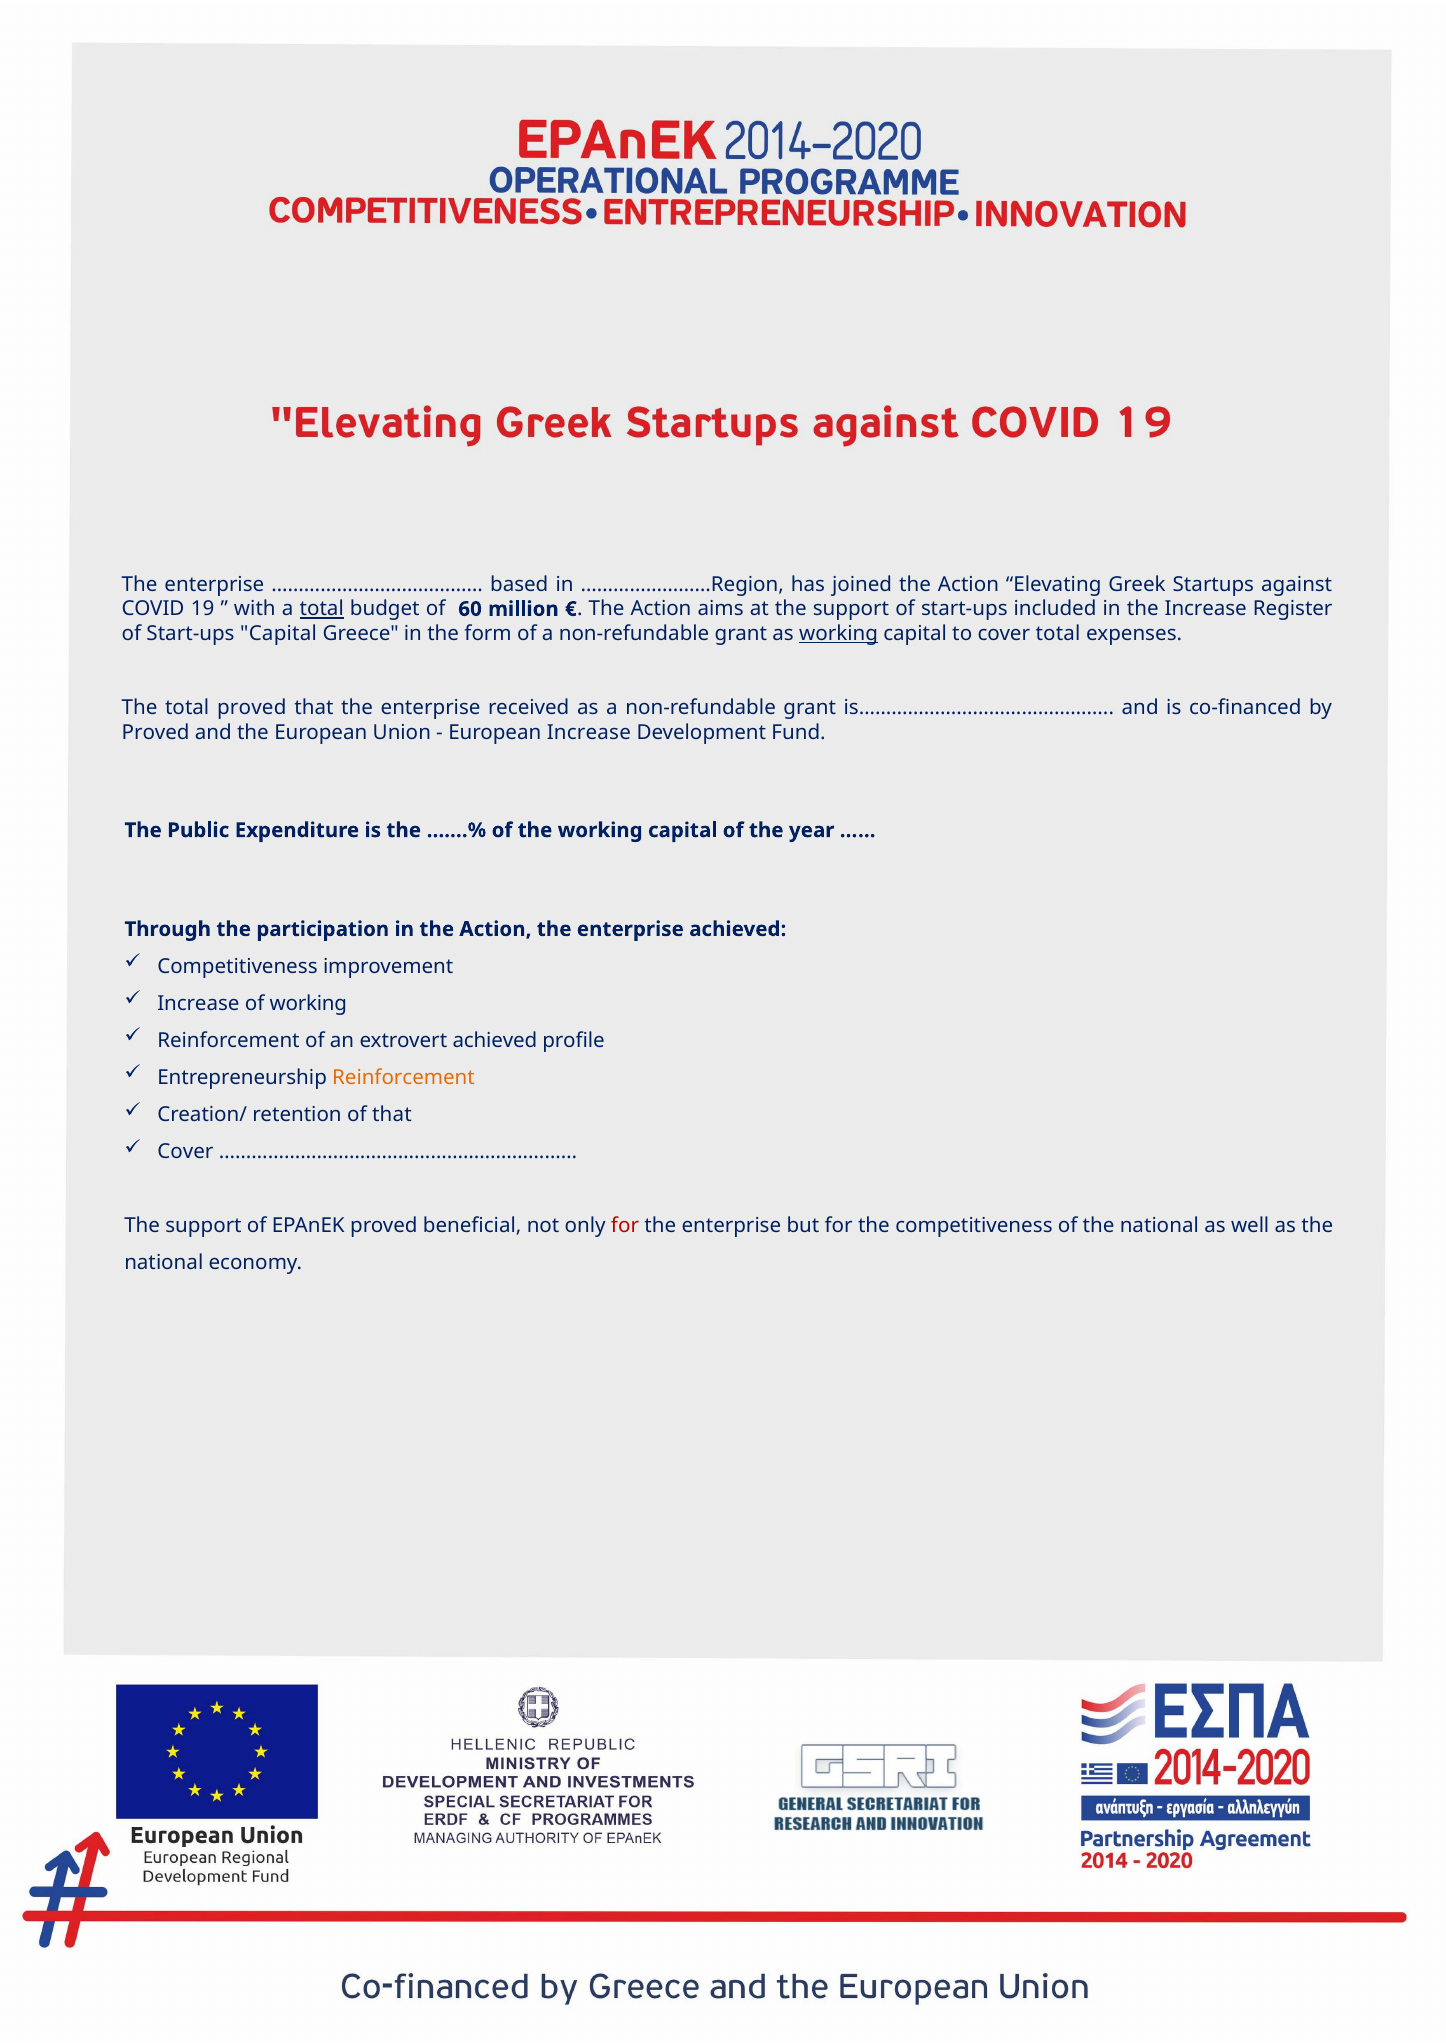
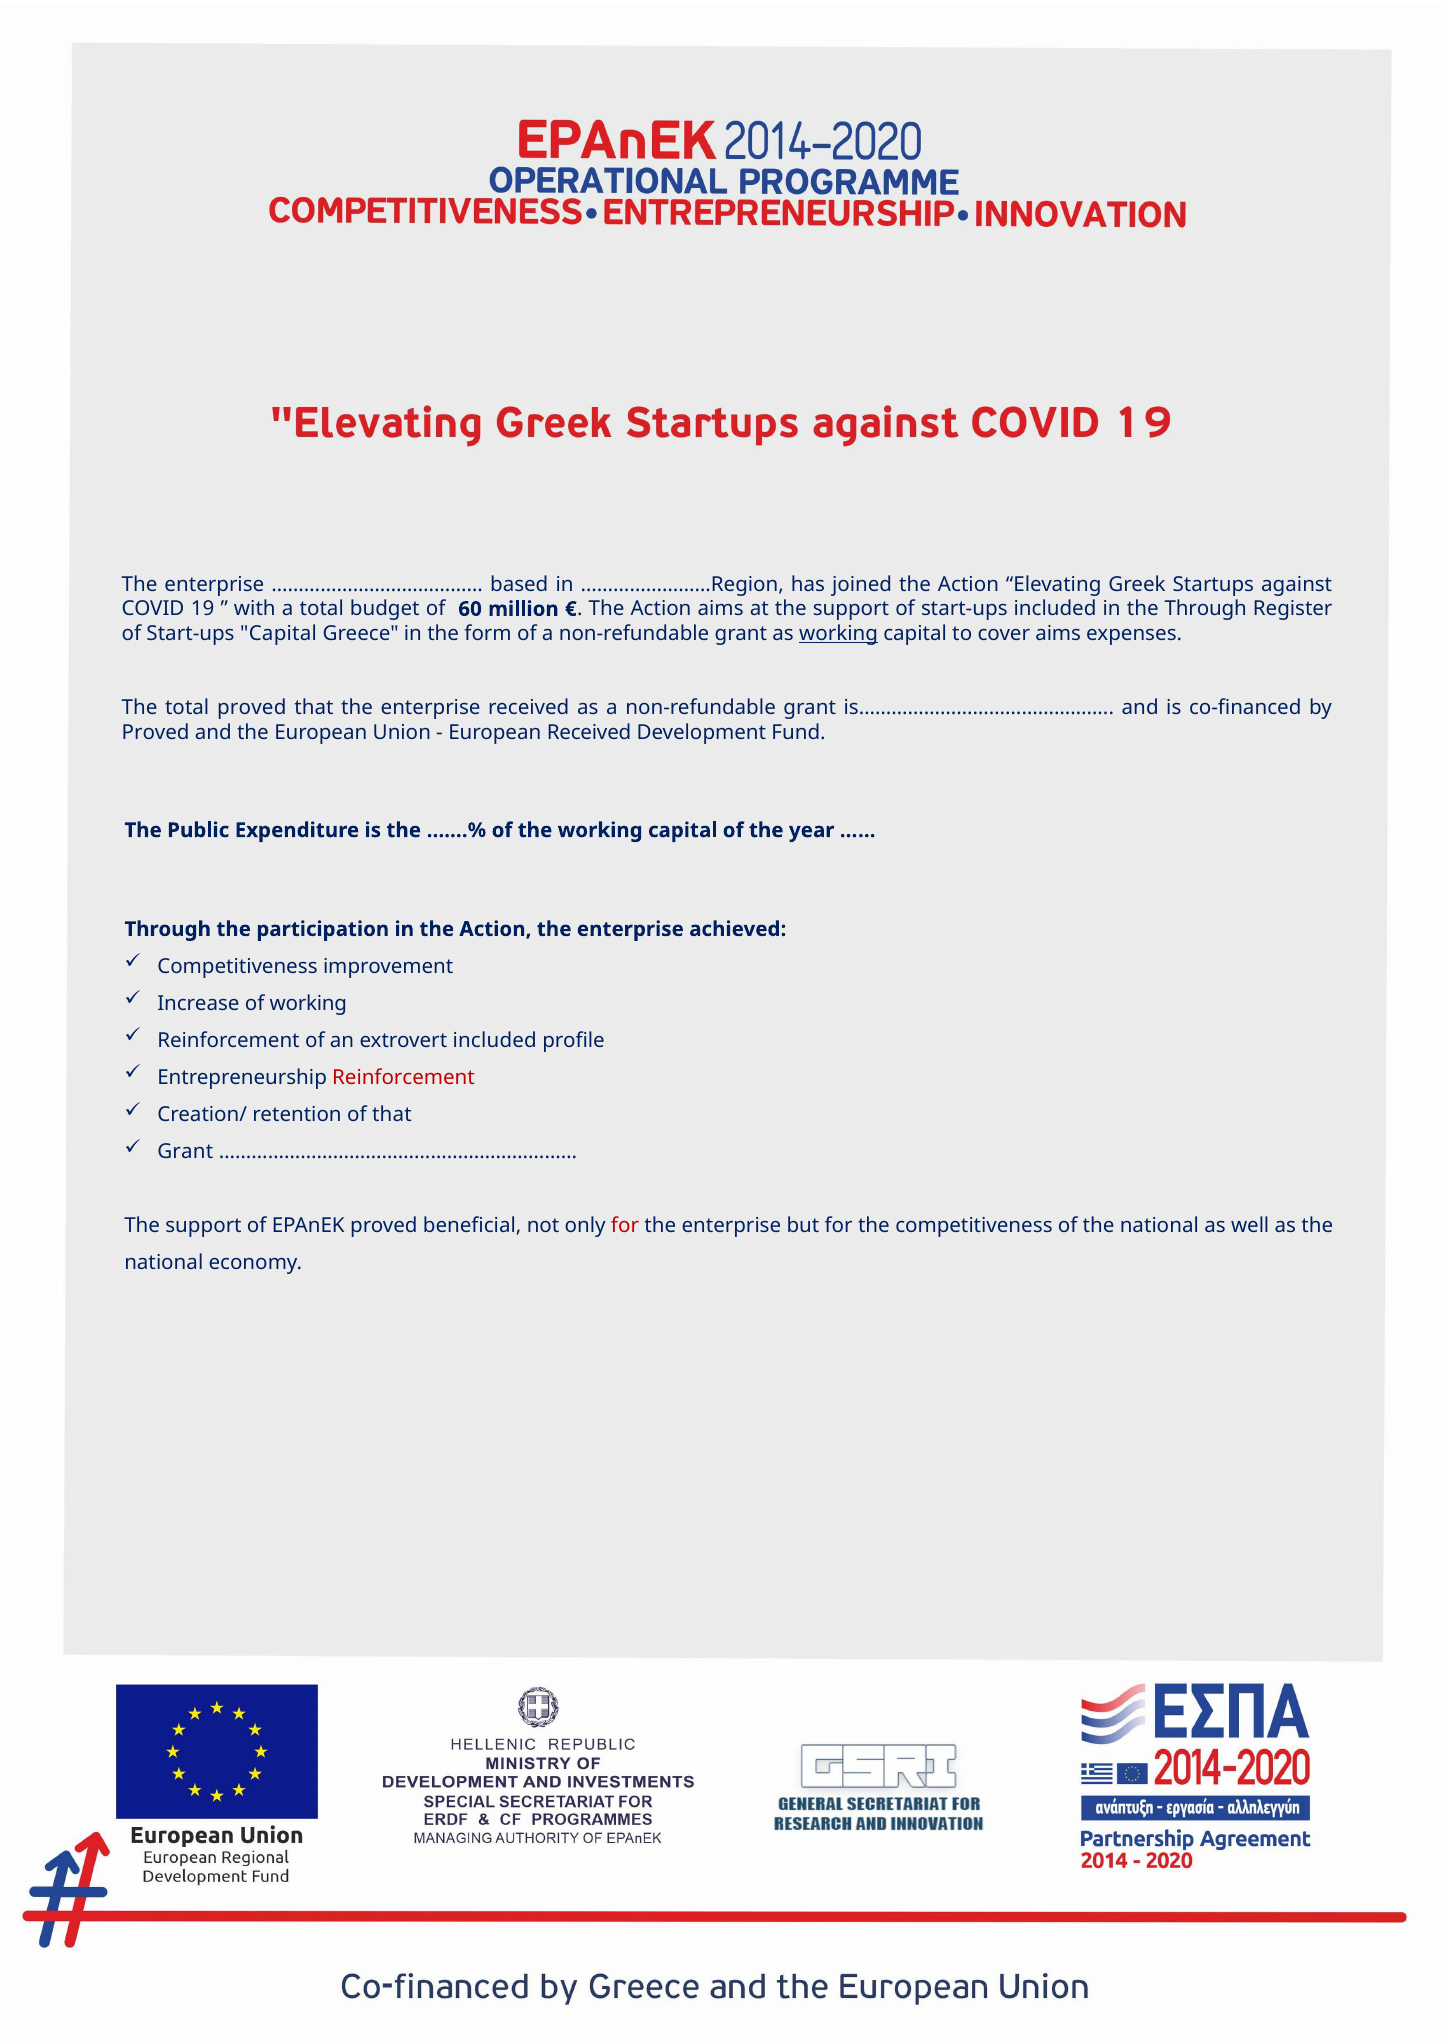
total underline: present -> none (322, 609)
the Increase: Increase -> Through (1206, 609)
cover total: total -> aims (1058, 634)
European Increase: Increase -> Received (589, 733)
extrovert achieved: achieved -> included (495, 1041)
Reinforcement colour: orange -> red (403, 1078)
Cover: Cover -> Grant (185, 1152)
